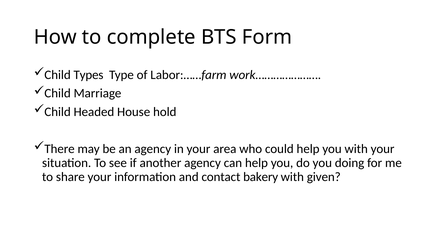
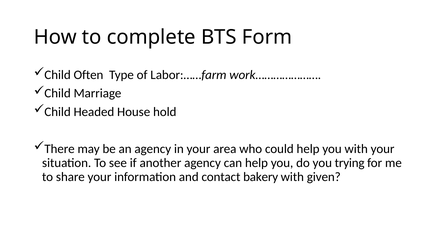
Types: Types -> Often (88, 75)
doing: doing -> trying (350, 163)
